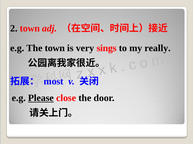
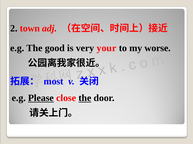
The town: town -> good (55, 48)
sings: sings -> your (106, 48)
really: really -> worse (158, 48)
the underline: none -> present (85, 98)
